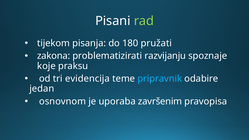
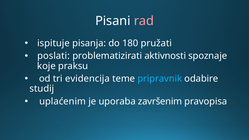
rad colour: light green -> pink (144, 21)
tijekom: tijekom -> ispituje (53, 43)
zakona: zakona -> poslati (54, 56)
razvijanju: razvijanju -> aktivnosti (165, 56)
jedan: jedan -> studij (42, 89)
osnovnom: osnovnom -> uplaćenim (63, 101)
